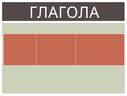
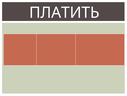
ГЛАГОЛА: ГЛАГОЛА -> ПЛАТИТЬ (64, 13)
